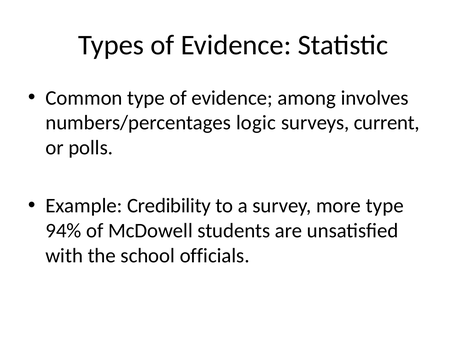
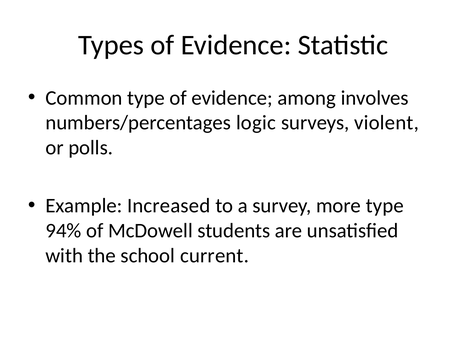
current: current -> violent (387, 123)
Credibility: Credibility -> Increased (169, 206)
officials: officials -> current (215, 256)
